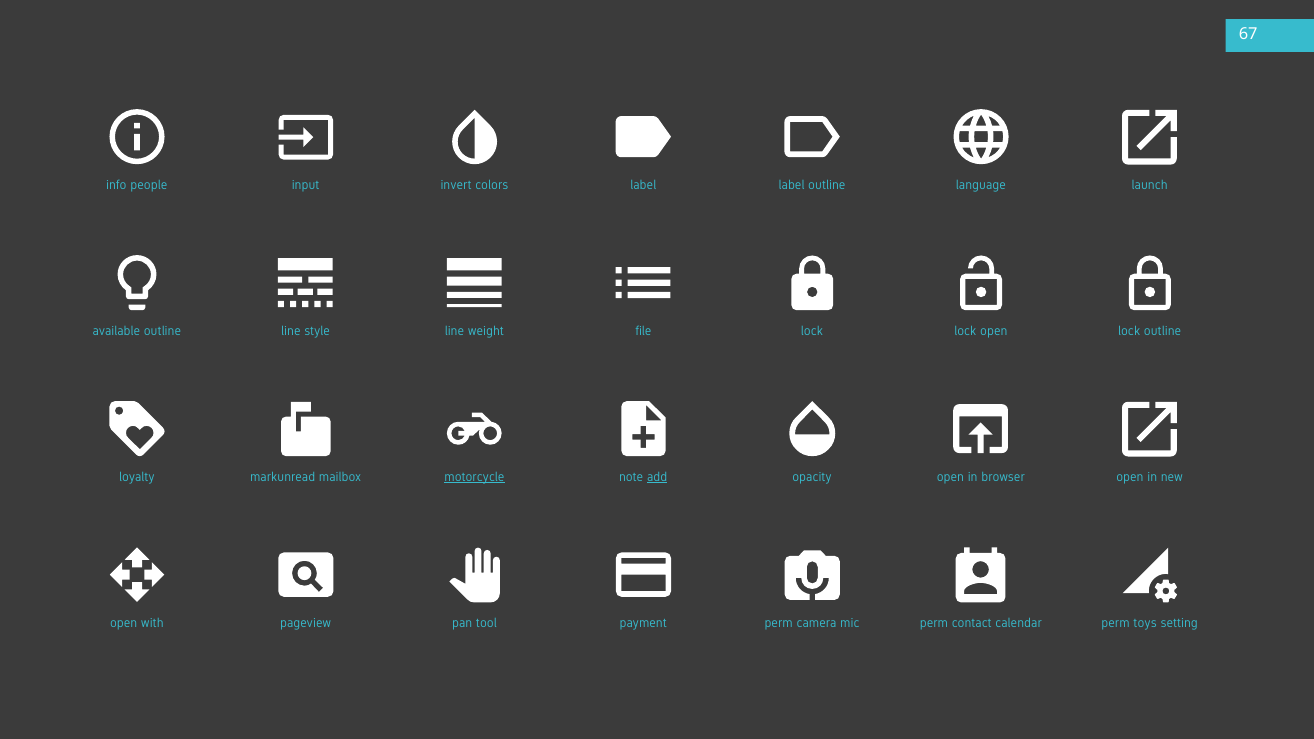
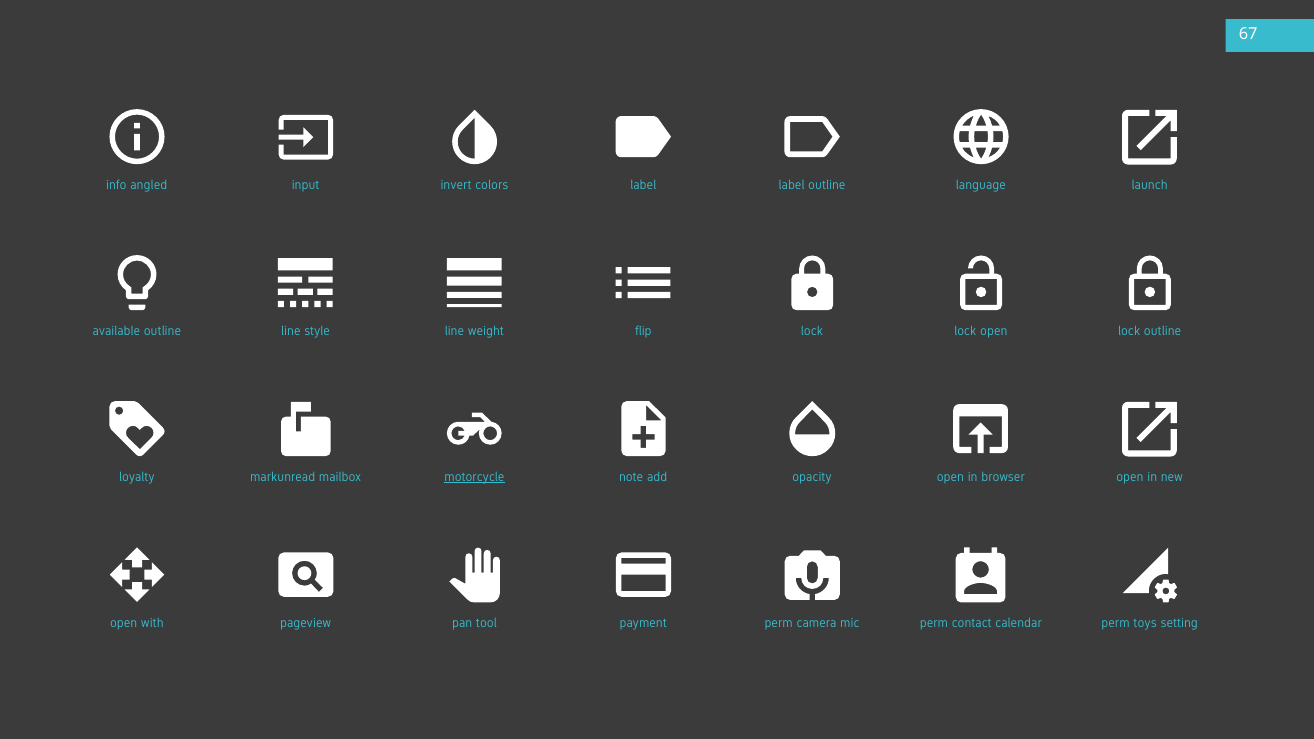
people: people -> angled (149, 185)
file: file -> flip (643, 331)
add underline: present -> none (657, 477)
